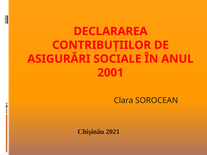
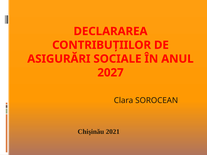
2001: 2001 -> 2027 (111, 73)
